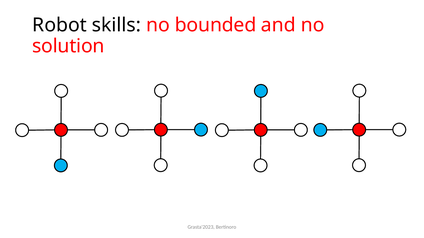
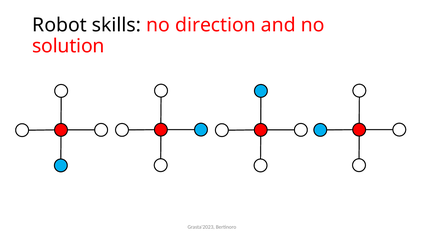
bounded: bounded -> direction (216, 25)
